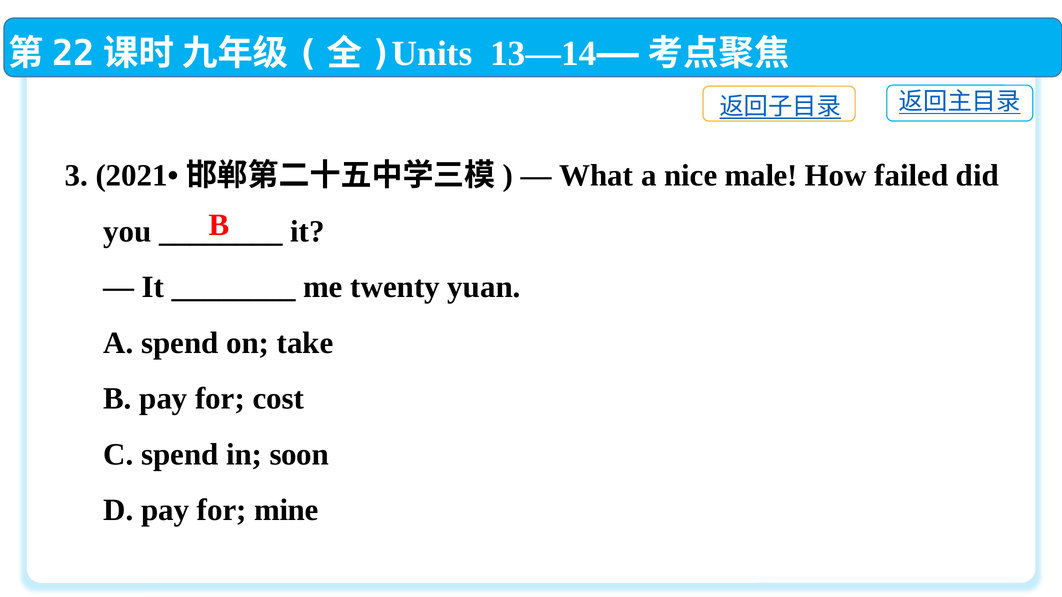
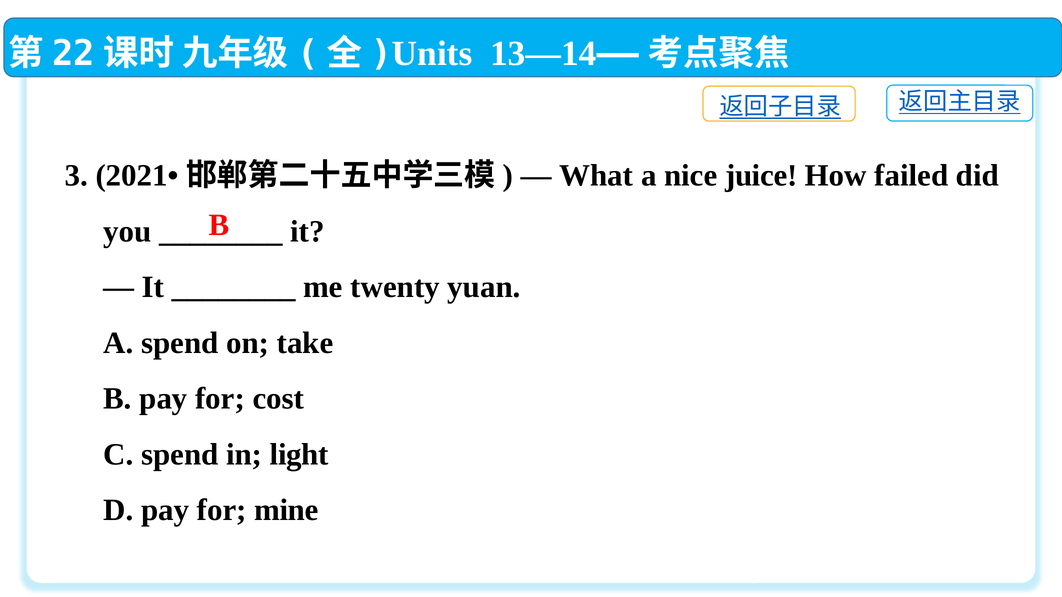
male: male -> juice (761, 176)
soon: soon -> light (299, 455)
